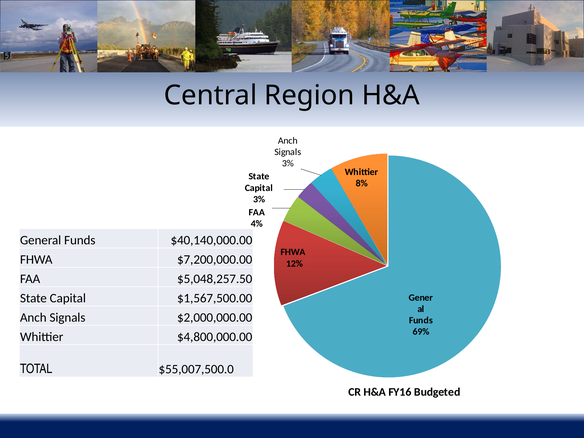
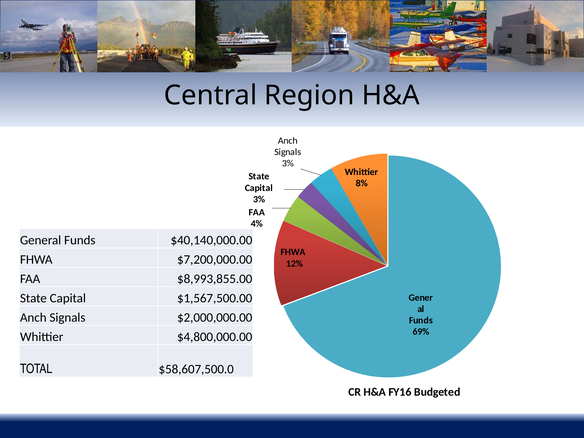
$5,048,257.50: $5,048,257.50 -> $8,993,855.00 (215, 279)
$55,007,500.0: $55,007,500.0 -> $58,607,500.0 (196, 369)
